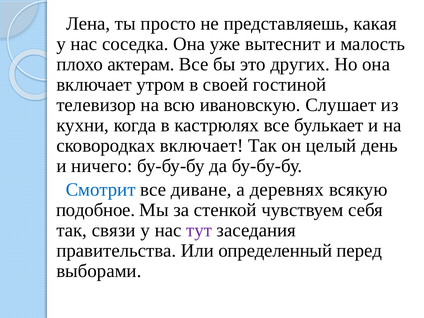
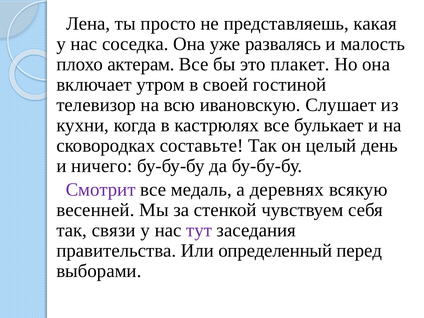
вытеснит: вытеснит -> развалясь (283, 44)
других: других -> плакет (300, 64)
сковородках включает: включает -> составьте (202, 146)
Смотрит colour: blue -> purple (101, 190)
диване: диване -> медаль (201, 190)
подобное: подобное -> весенней (95, 210)
